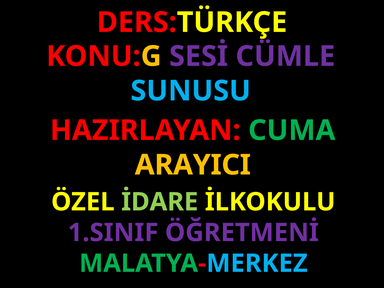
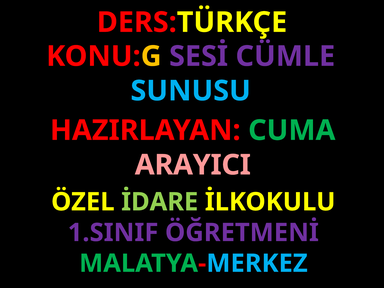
ARAYICI colour: yellow -> pink (193, 165)
